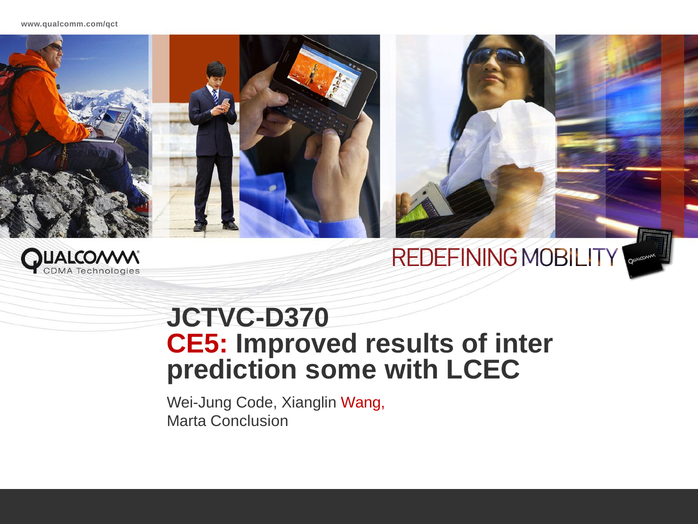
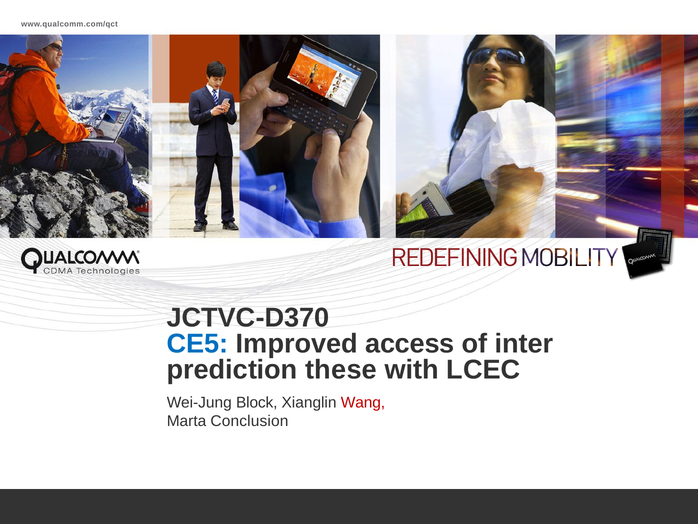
CE5 colour: red -> blue (198, 343)
results: results -> access (410, 343)
some: some -> these (341, 369)
Code: Code -> Block (257, 402)
